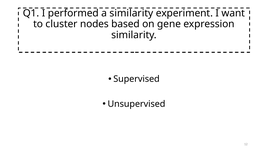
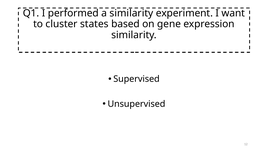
nodes: nodes -> states (94, 24)
